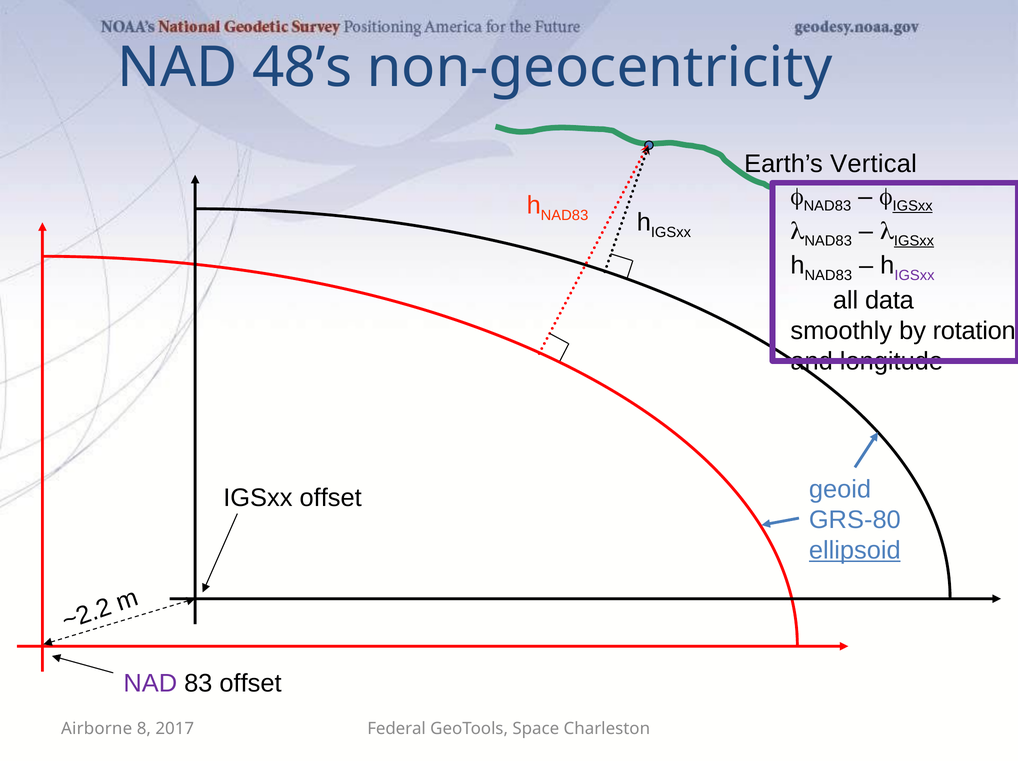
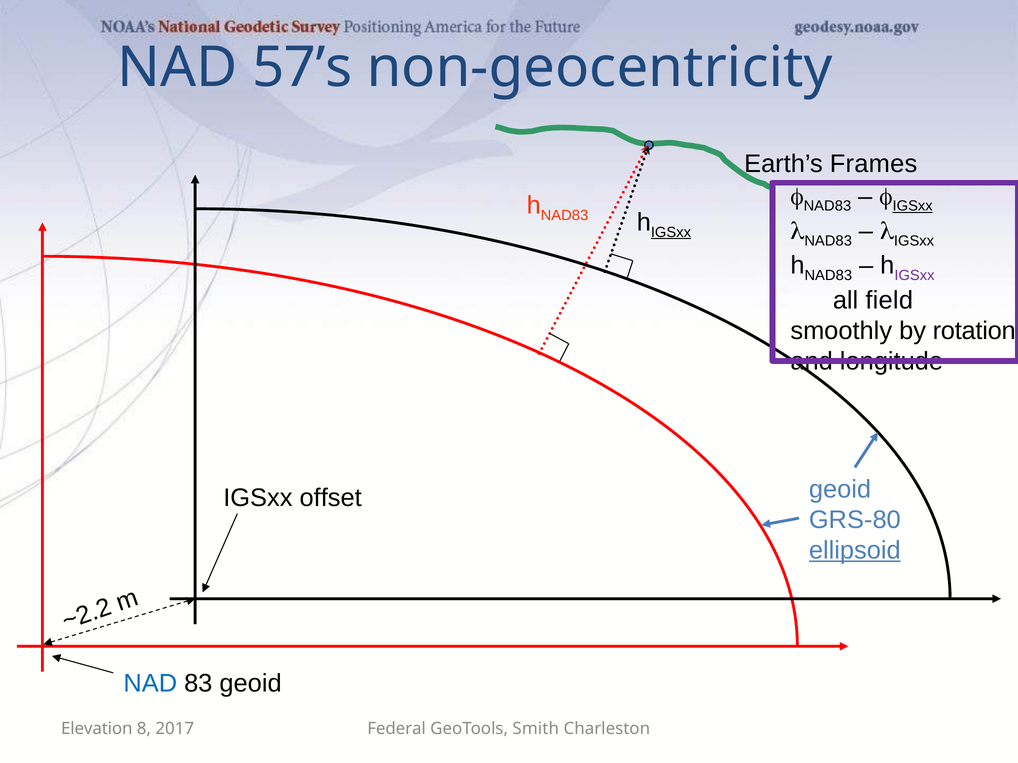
48’s: 48’s -> 57’s (302, 68)
Vertical: Vertical -> Frames (874, 164)
IGSxx underline: none -> present (671, 232)
IGSxx underline: present -> none (914, 241)
data: data -> field (889, 300)
NAD colour: purple -> blue (150, 684)
83 offset: offset -> geoid (251, 684)
Airborne: Airborne -> Elevation (97, 729)
Space: Space -> Smith (536, 729)
